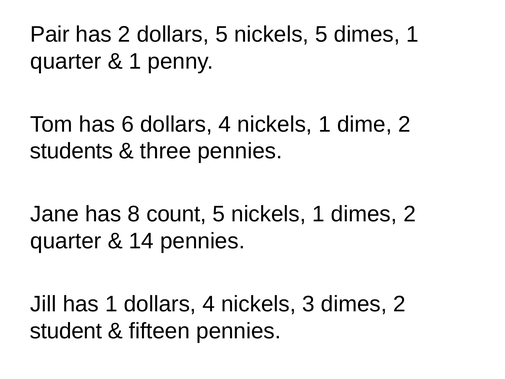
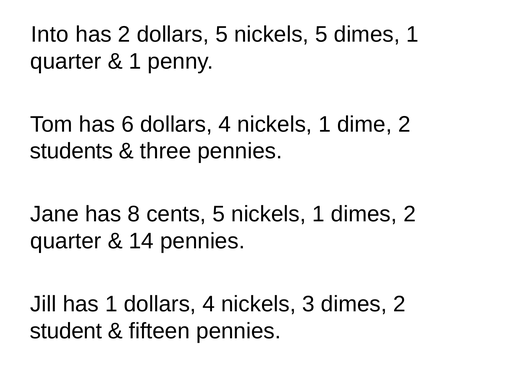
Pair: Pair -> Into (50, 34)
count: count -> cents (176, 214)
